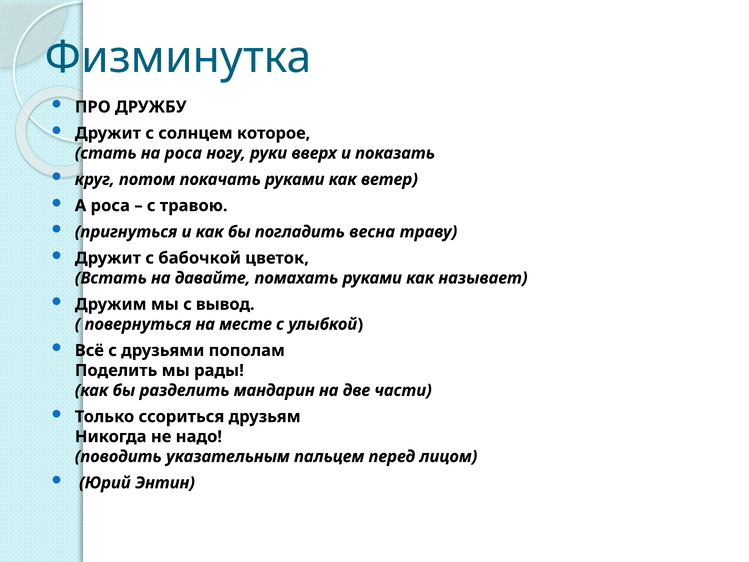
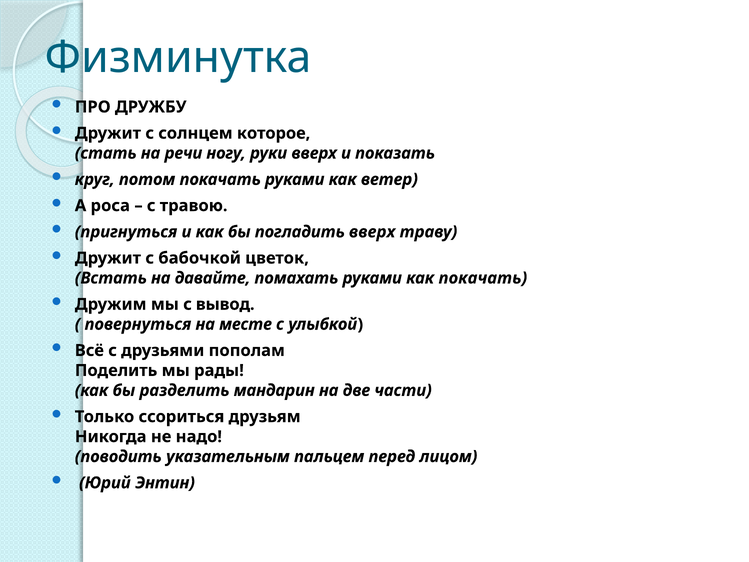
на роса: роса -> речи (183, 153)
погладить весна: весна -> вверх (372, 232)
как называет: называет -> покачать (483, 278)
